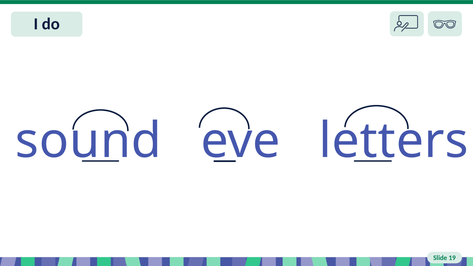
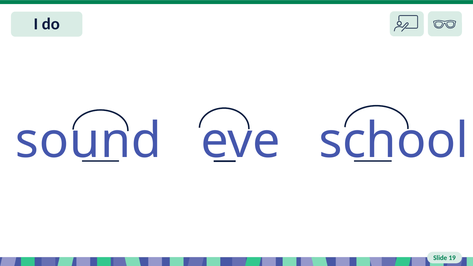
letters: letters -> school (394, 141)
